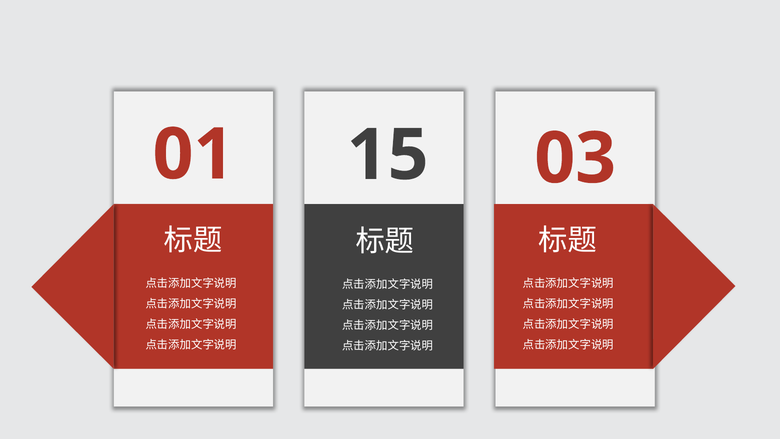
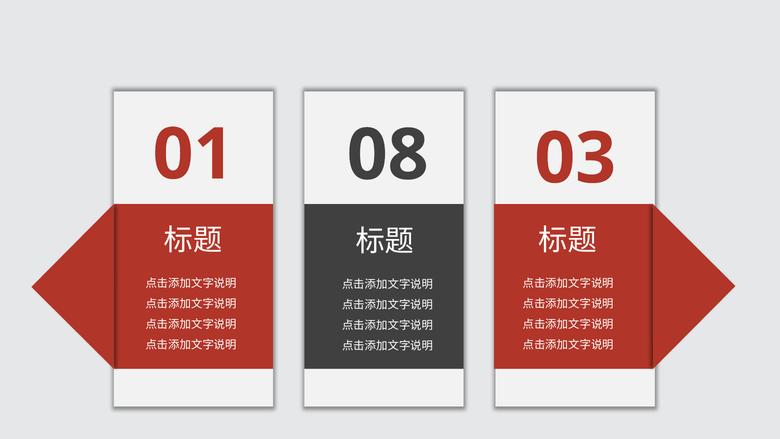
15: 15 -> 08 (388, 155)
